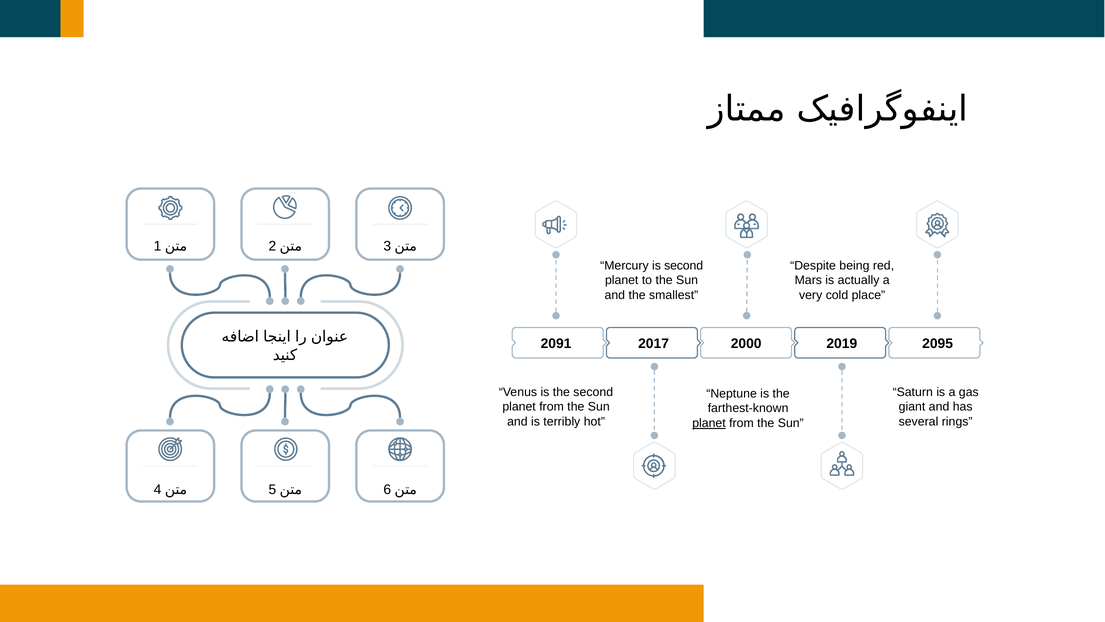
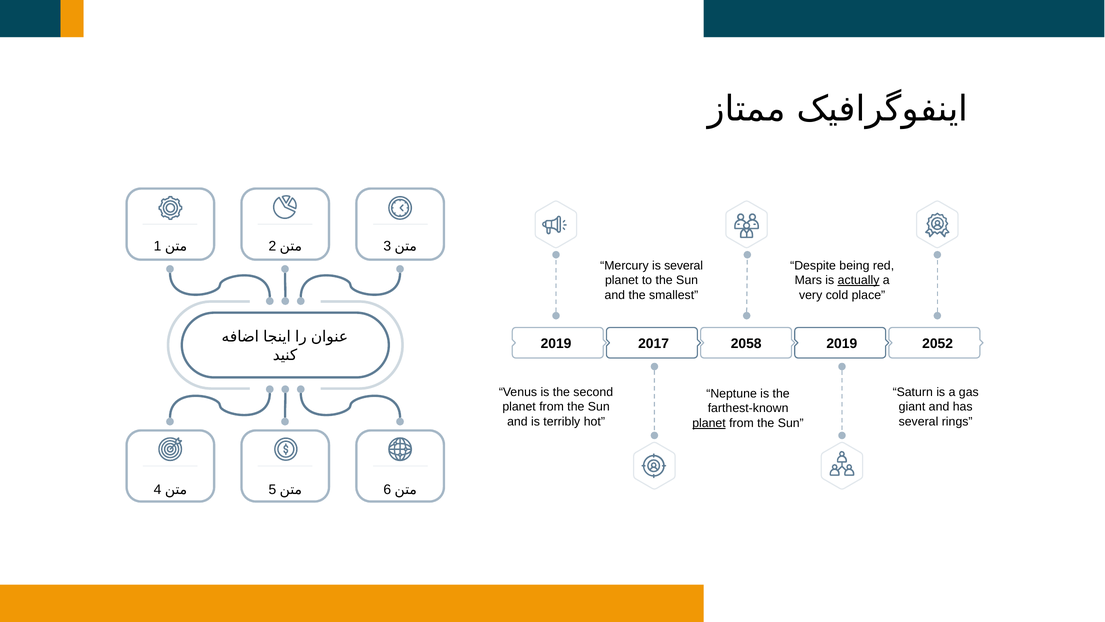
is second: second -> several (684, 265)
actually underline: none -> present (859, 280)
2091: 2091 -> 2019 (556, 343)
2000: 2000 -> 2058 (746, 343)
2095: 2095 -> 2052 (938, 343)
